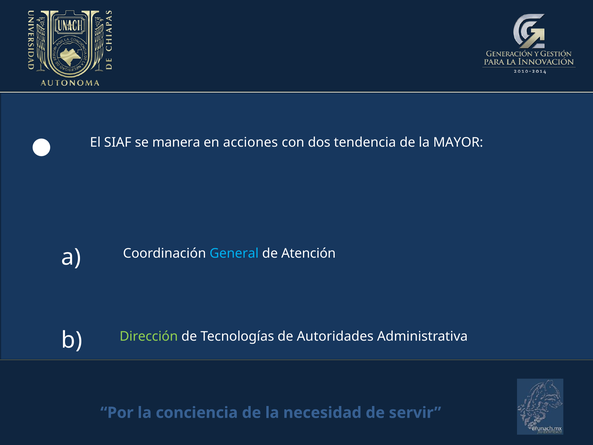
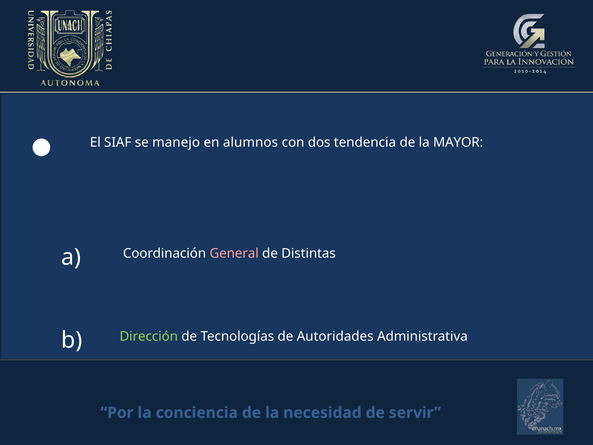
manera: manera -> manejo (176, 142)
acciones: acciones -> alumnos (250, 142)
General colour: light blue -> pink (234, 253)
Atención: Atención -> Distintas (309, 253)
